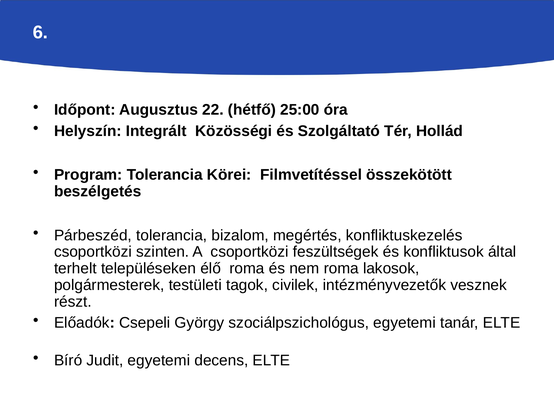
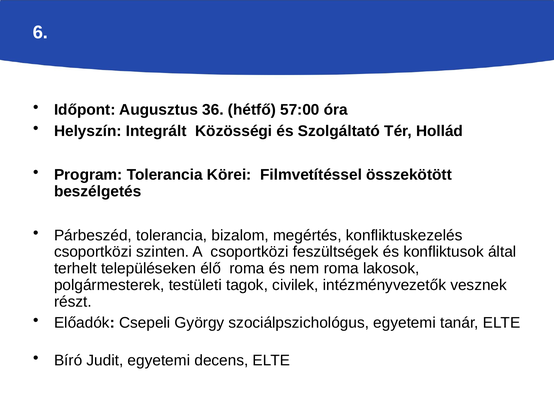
22: 22 -> 36 (213, 110)
25:00: 25:00 -> 57:00 (300, 110)
